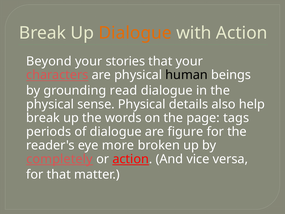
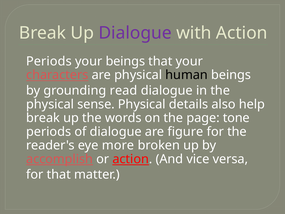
Dialogue colour: orange -> purple (135, 33)
Beyond: Beyond -> Periods (49, 61)
your stories: stories -> beings (125, 61)
tags: tags -> tone (236, 118)
completely: completely -> accomplish (60, 159)
